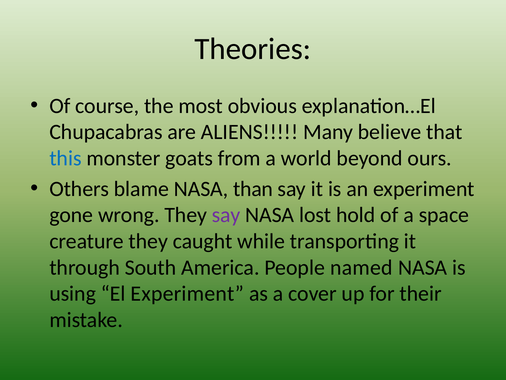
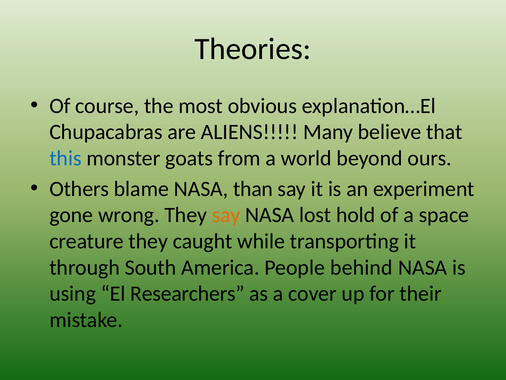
say colour: purple -> orange (226, 215)
named: named -> behind (361, 267)
El Experiment: Experiment -> Researchers (187, 293)
